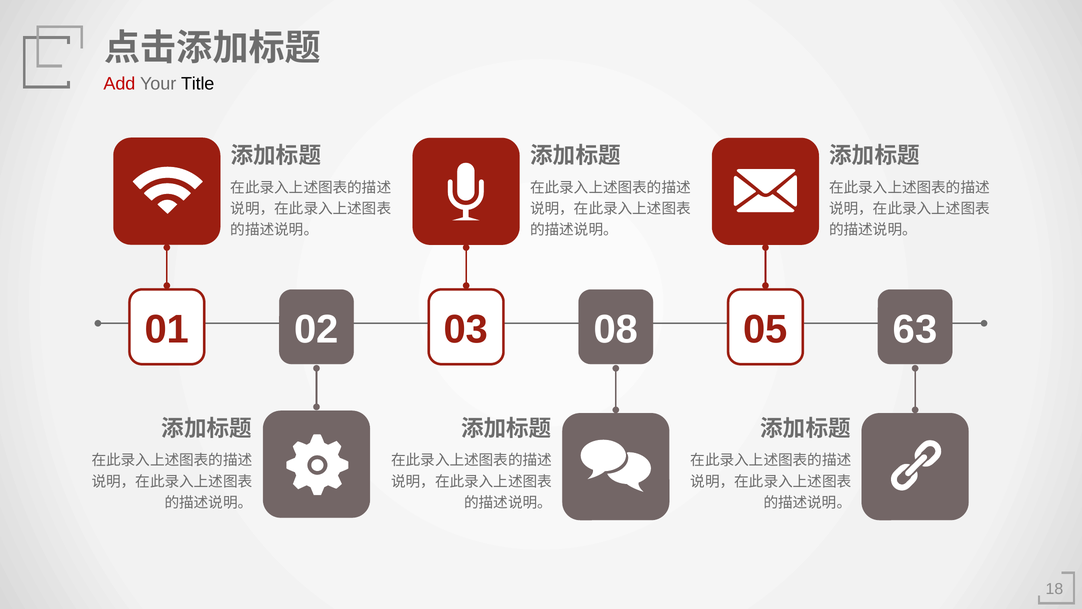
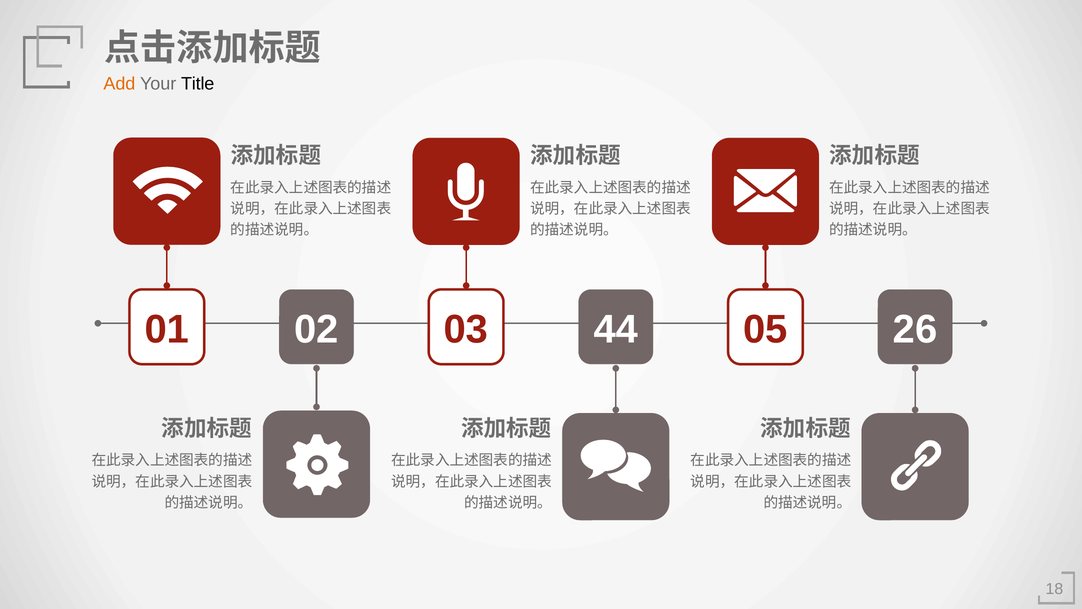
Add colour: red -> orange (119, 84)
08: 08 -> 44 (616, 329)
63: 63 -> 26 (915, 329)
